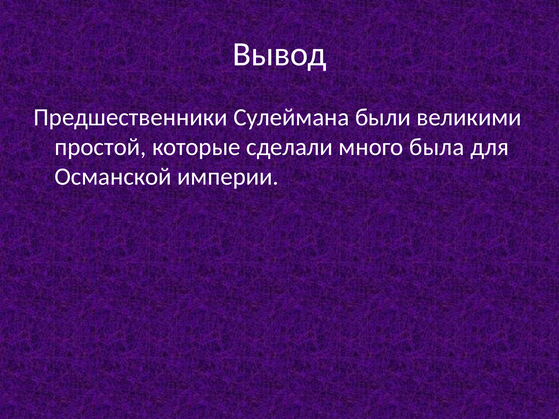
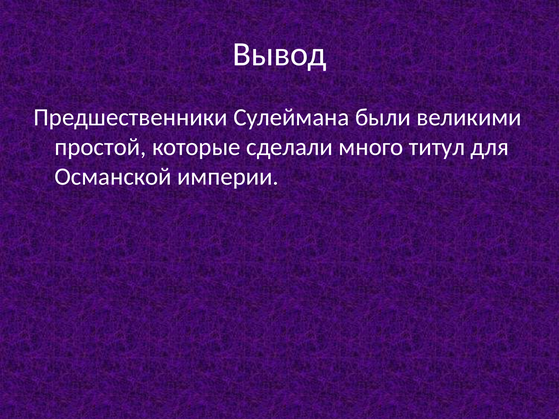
была: была -> титул (437, 147)
